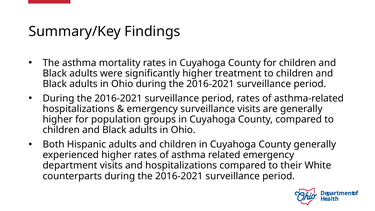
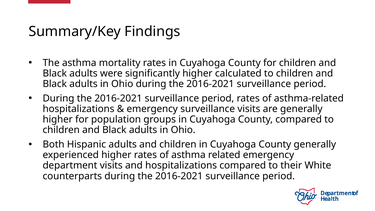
treatment: treatment -> calculated (238, 73)
